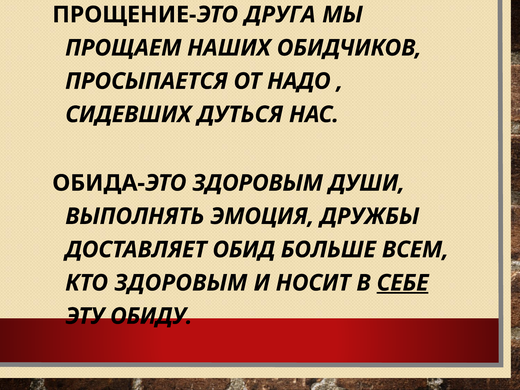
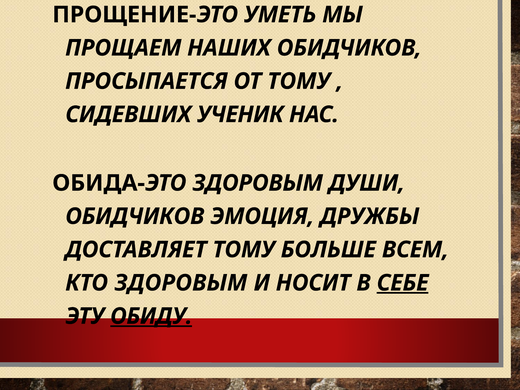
ДРУГА: ДРУГА -> УМЕТЬ (280, 15)
ОТ НАДО: НАДО -> ТОМУ (299, 81)
ДУТЬСЯ: ДУТЬСЯ -> УЧЕНИК (240, 115)
ВЫПОЛНЯТЬ: ВЫПОЛНЯТЬ -> ОБИДЧИКОВ (135, 216)
ДОСТАВЛЯЕТ ОБИД: ОБИД -> ТОМУ (244, 250)
ОБИДУ underline: none -> present (151, 316)
